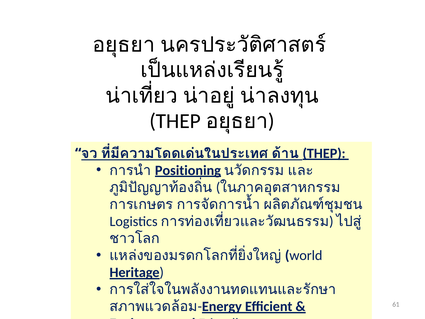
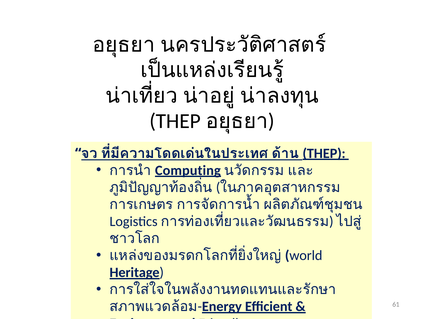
Positioning: Positioning -> Computing (188, 170)
